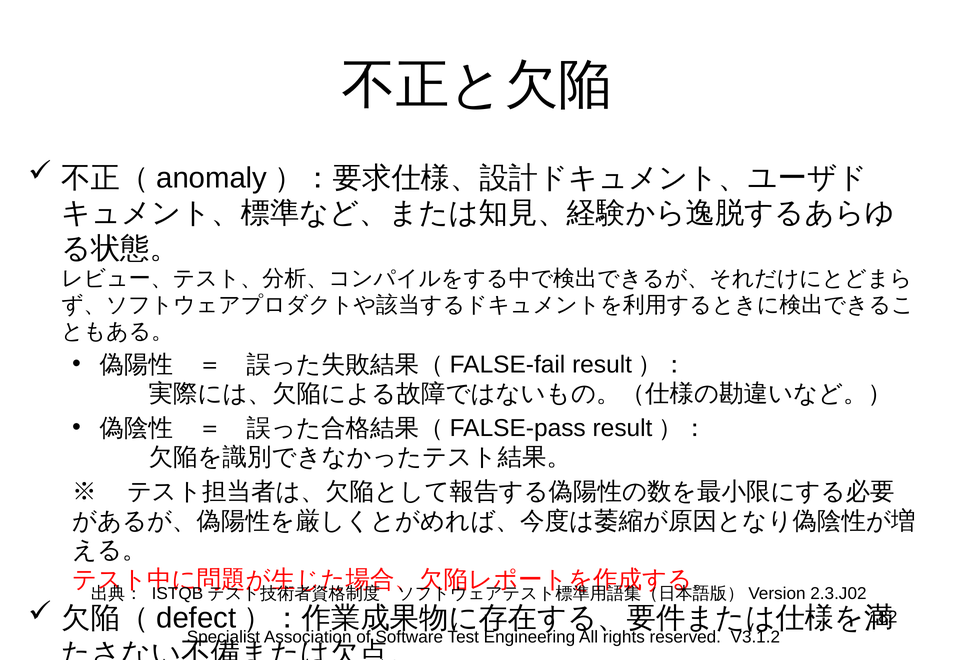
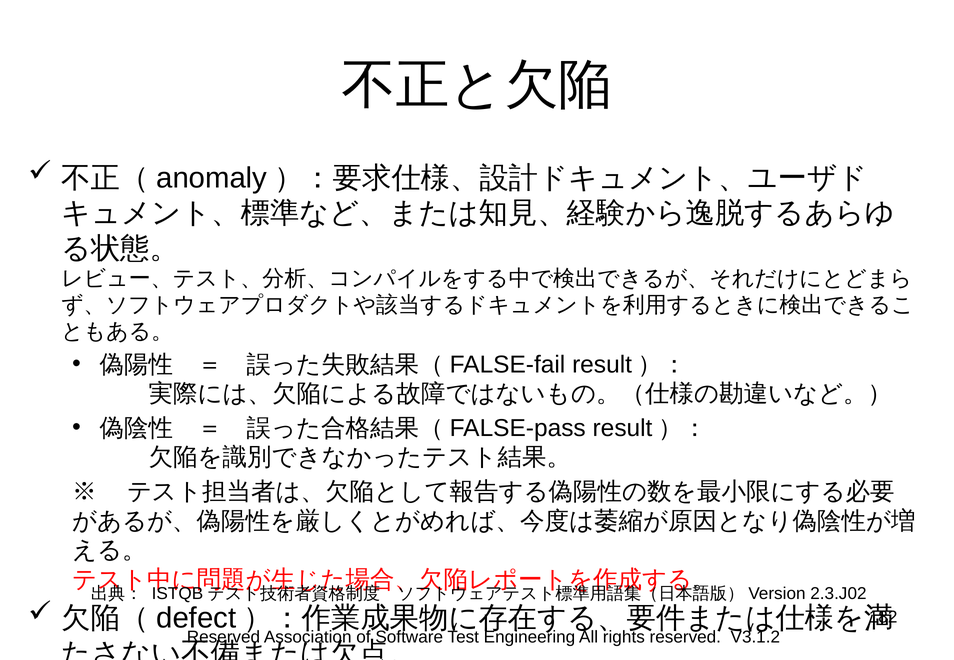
Specialist: Specialist -> Reserved (223, 637)
